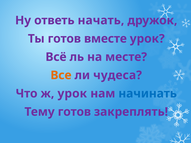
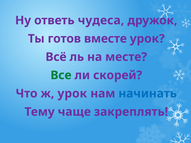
начать: начать -> чудеса (101, 20)
Все colour: orange -> green (61, 75)
чудеса: чудеса -> скорей (118, 75)
Тему готов: готов -> чаще (74, 112)
